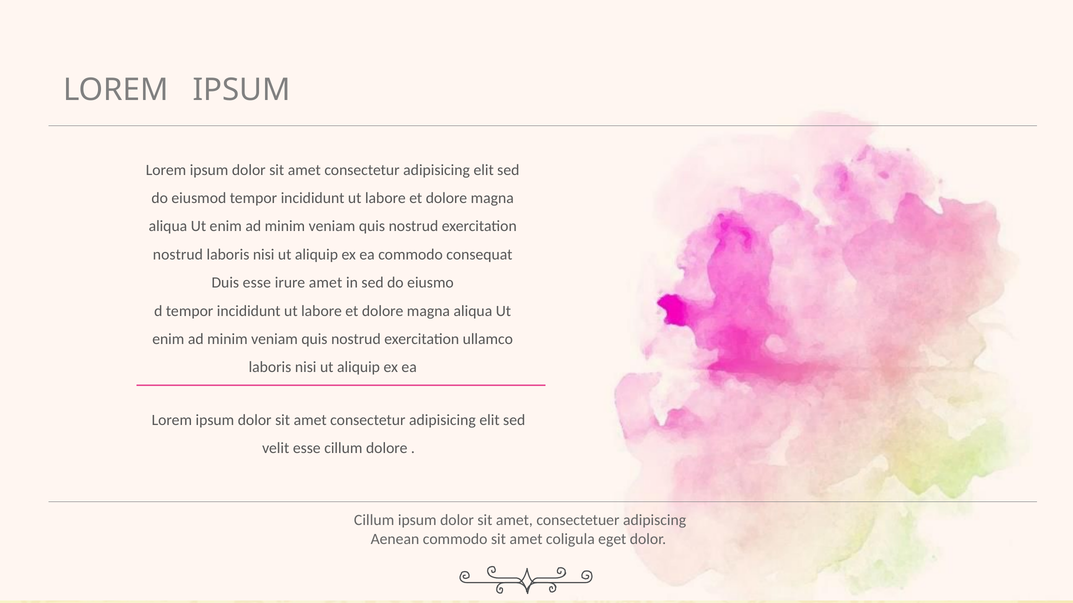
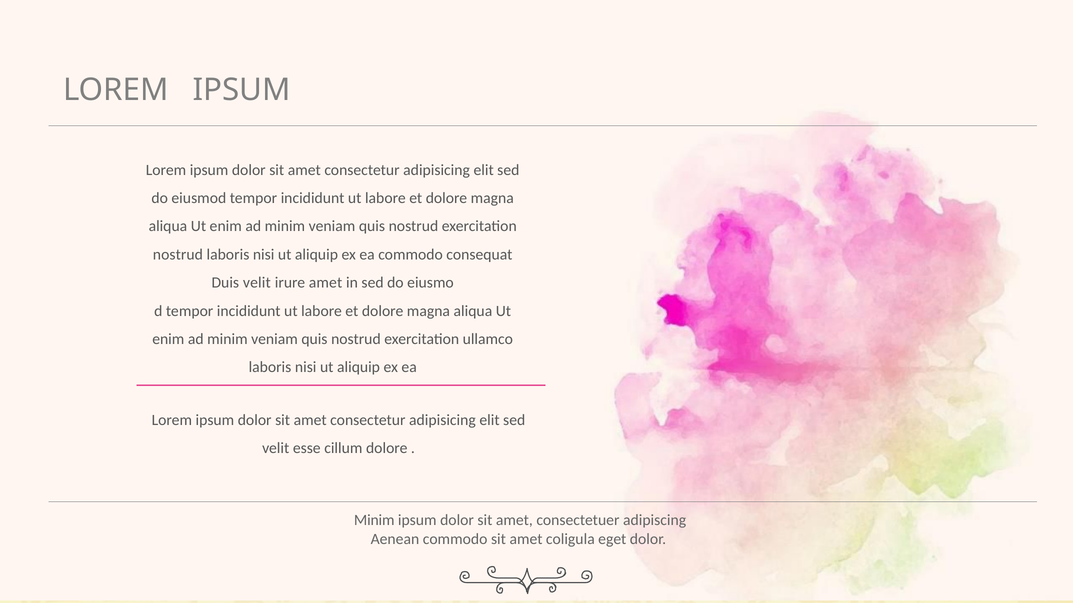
Duis esse: esse -> velit (257, 283)
Cillum: Cillum -> Minim (374, 521)
